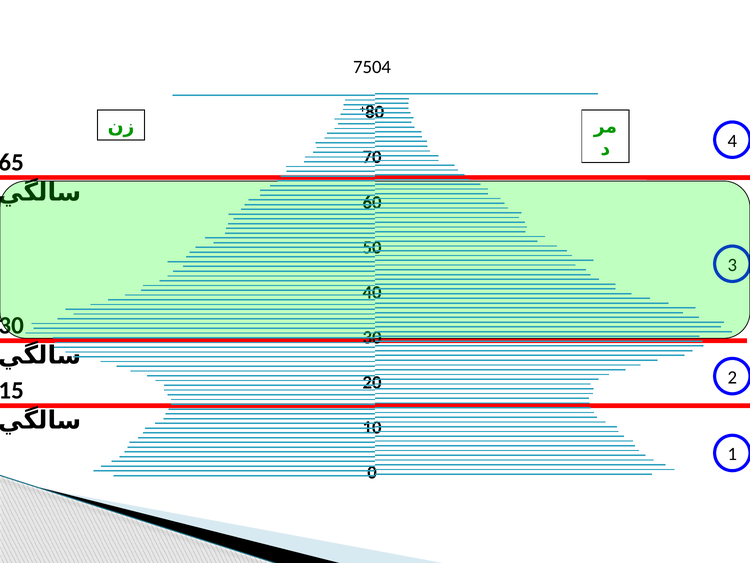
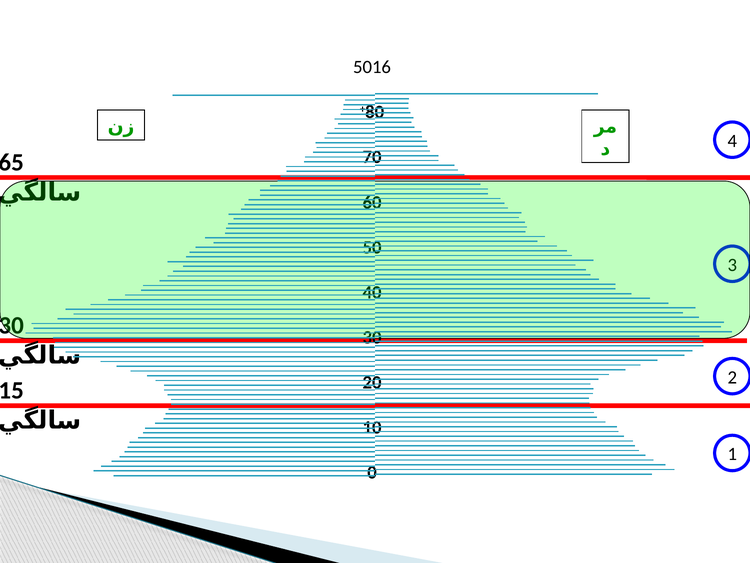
7504: 7504 -> 5016 (372, 67)
